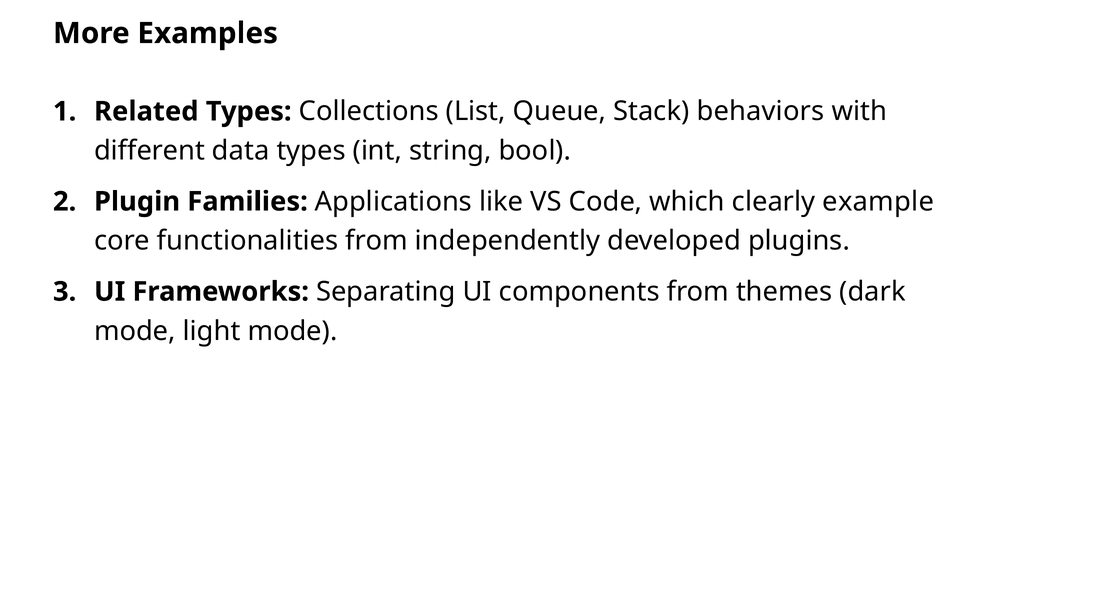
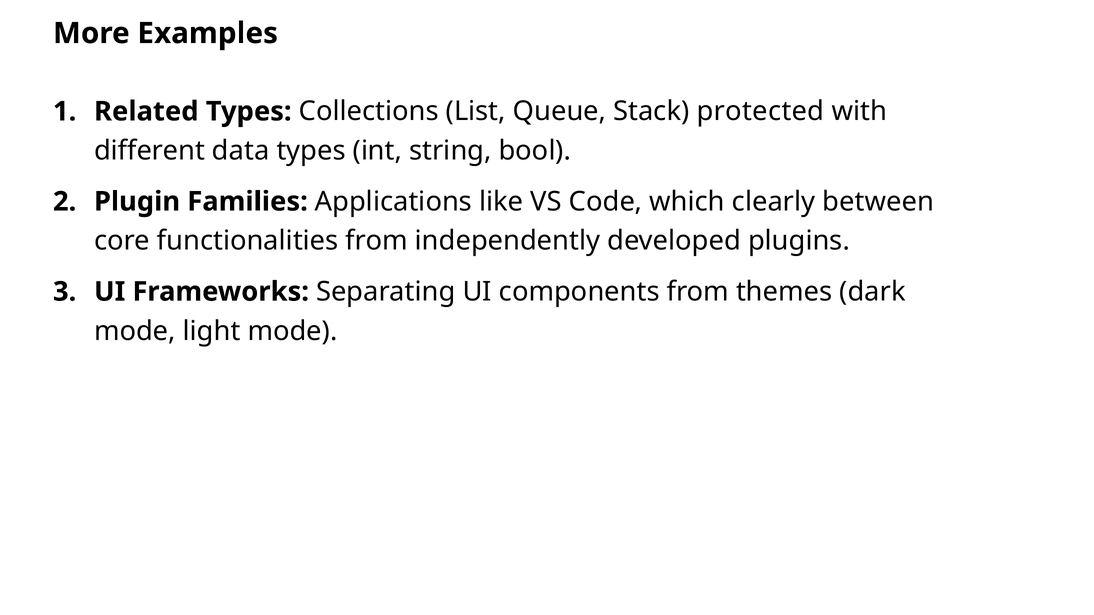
behaviors: behaviors -> protected (760, 112)
example: example -> between (878, 202)
